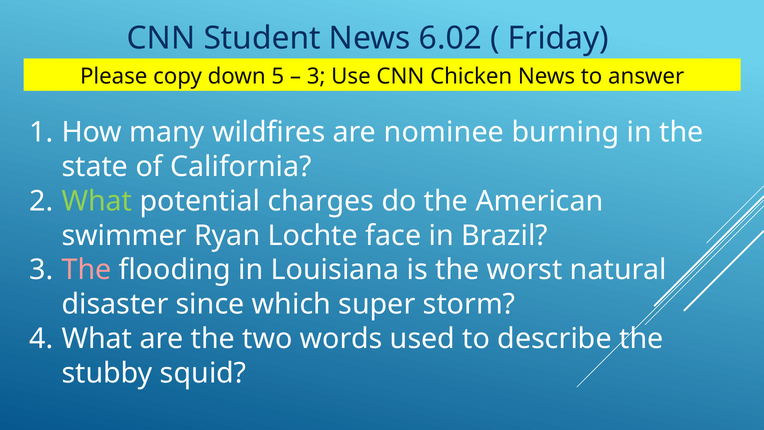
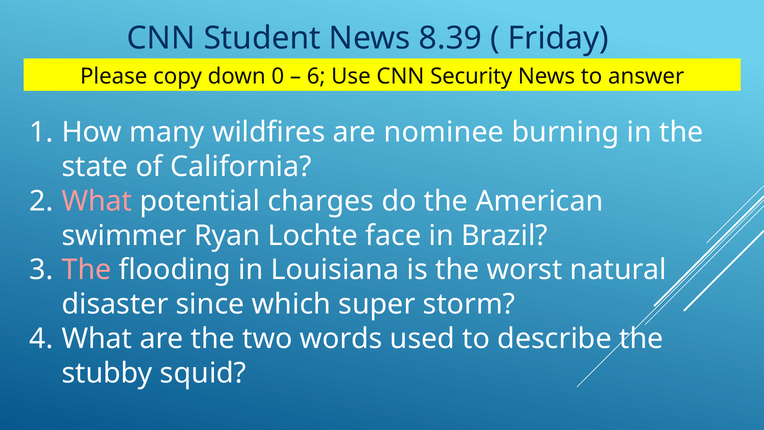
6.02: 6.02 -> 8.39 (450, 38)
5: 5 -> 0 (278, 76)
3: 3 -> 6 (316, 76)
Chicken: Chicken -> Security (471, 76)
What colour: light green -> pink (97, 201)
